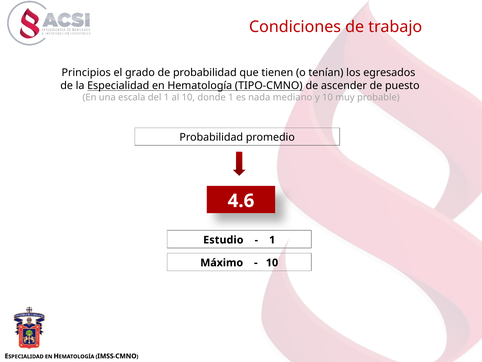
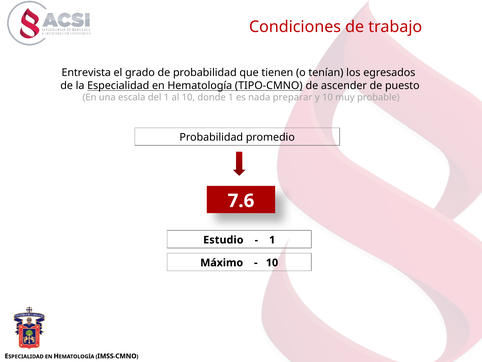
Principios: Principios -> Entrevista (86, 73)
mediano: mediano -> preparar (293, 97)
4.6: 4.6 -> 7.6 (241, 201)
